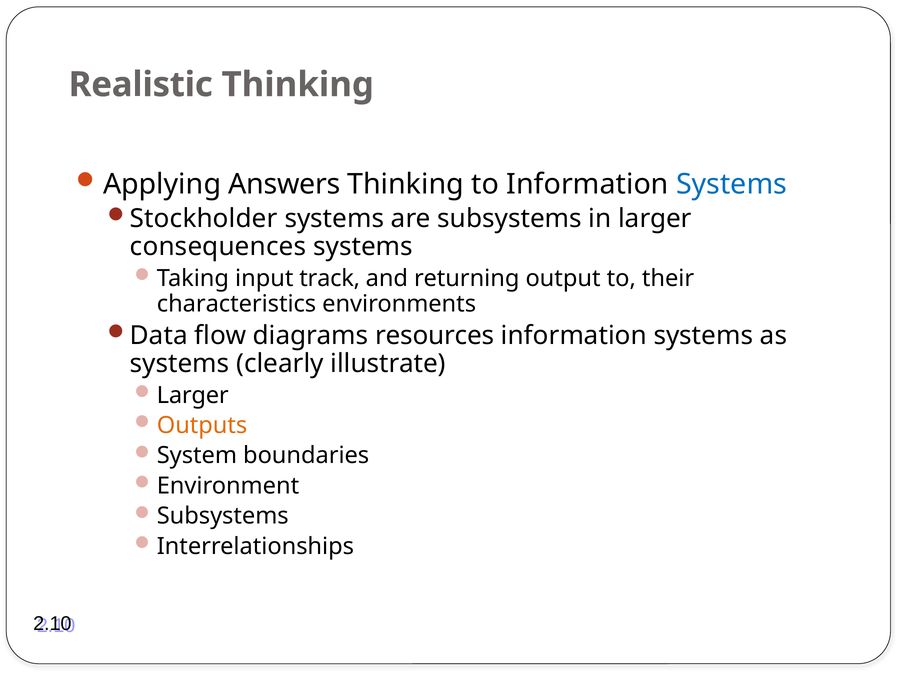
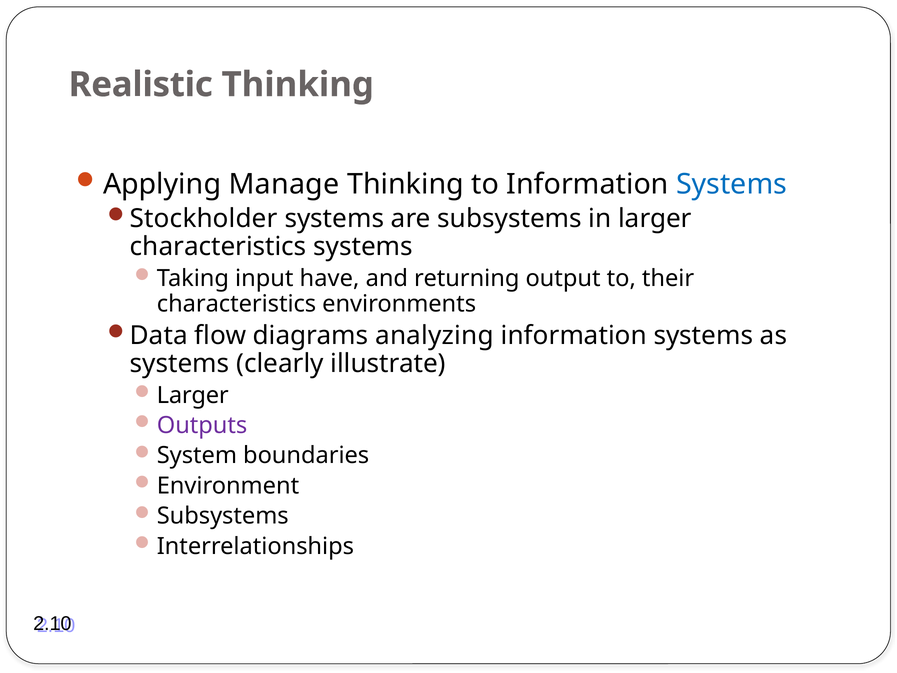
Answers: Answers -> Manage (284, 184)
consequences: consequences -> characteristics (218, 247)
track: track -> have (330, 278)
resources: resources -> analyzing (435, 335)
Outputs colour: orange -> purple (202, 425)
